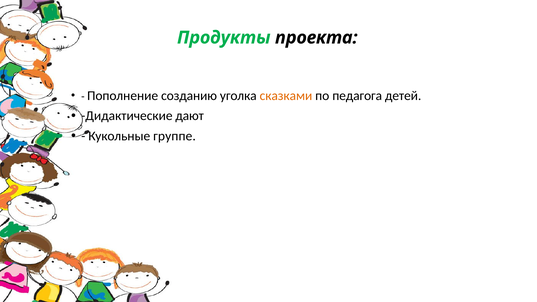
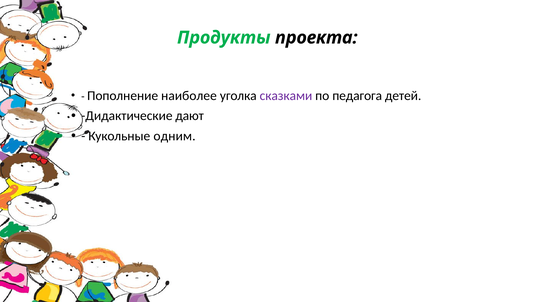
созданию: созданию -> наиболее (189, 96)
сказками colour: orange -> purple (286, 96)
группе: группе -> одним (175, 136)
